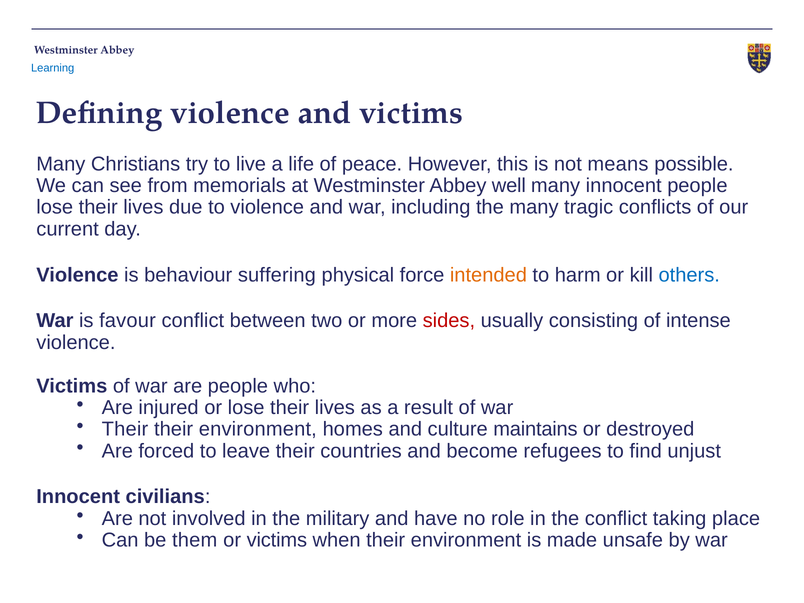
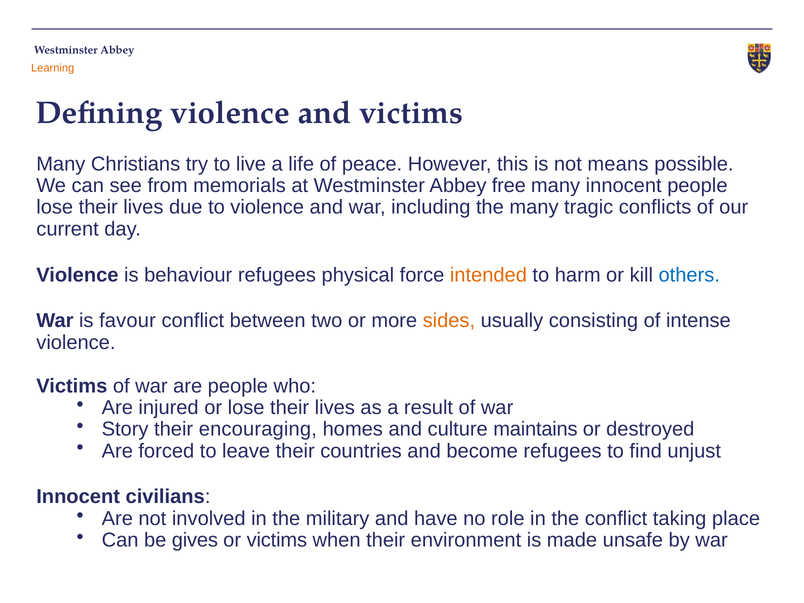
Learning colour: blue -> orange (53, 68)
well: well -> free (509, 186)
behaviour suffering: suffering -> refugees (277, 275)
sides colour: red -> orange (449, 321)
Their: Their -> Story (125, 429)
environment: environment -> encouraging (258, 429)
them: them -> gives (195, 540)
